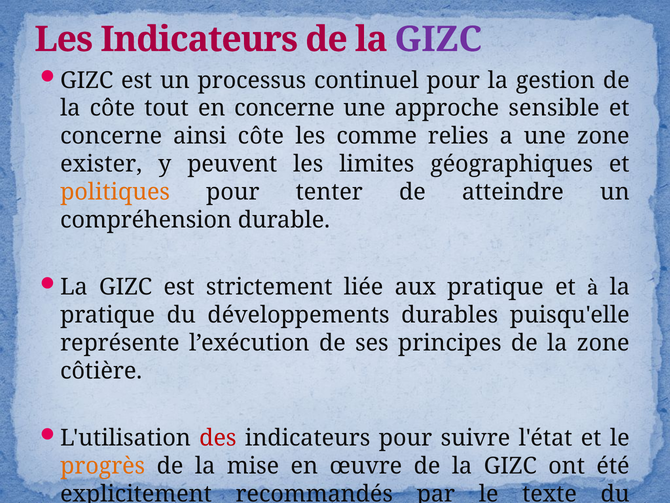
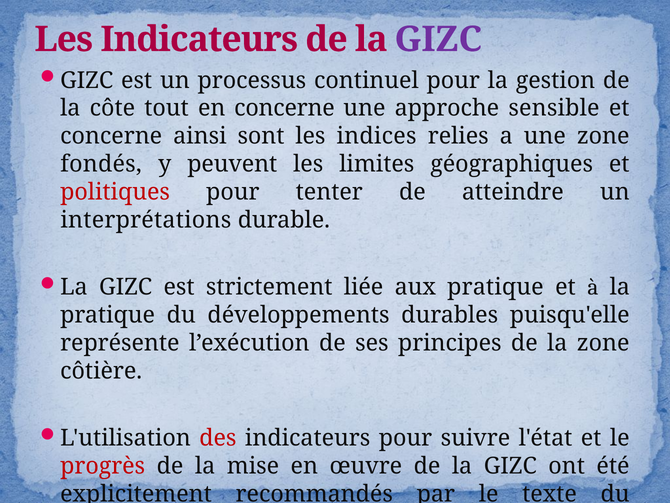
ainsi côte: côte -> sont (261, 136)
comme: comme -> indices (377, 136)
exister: exister -> fondés (101, 164)
politiques colour: orange -> red (115, 192)
compréhension: compréhension -> interprétations (146, 220)
progrès colour: orange -> red (103, 465)
